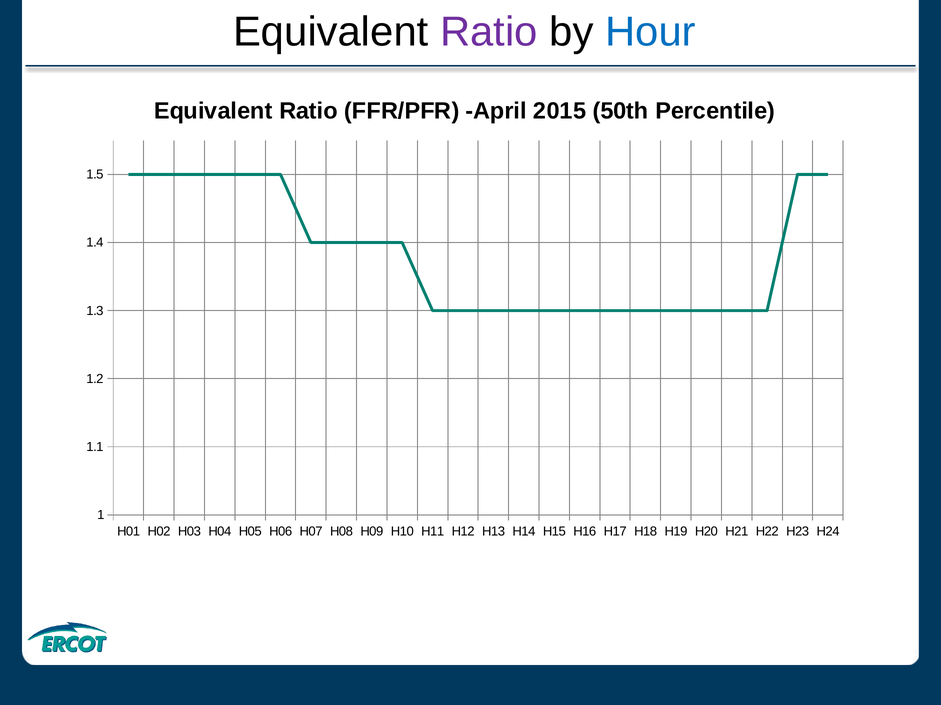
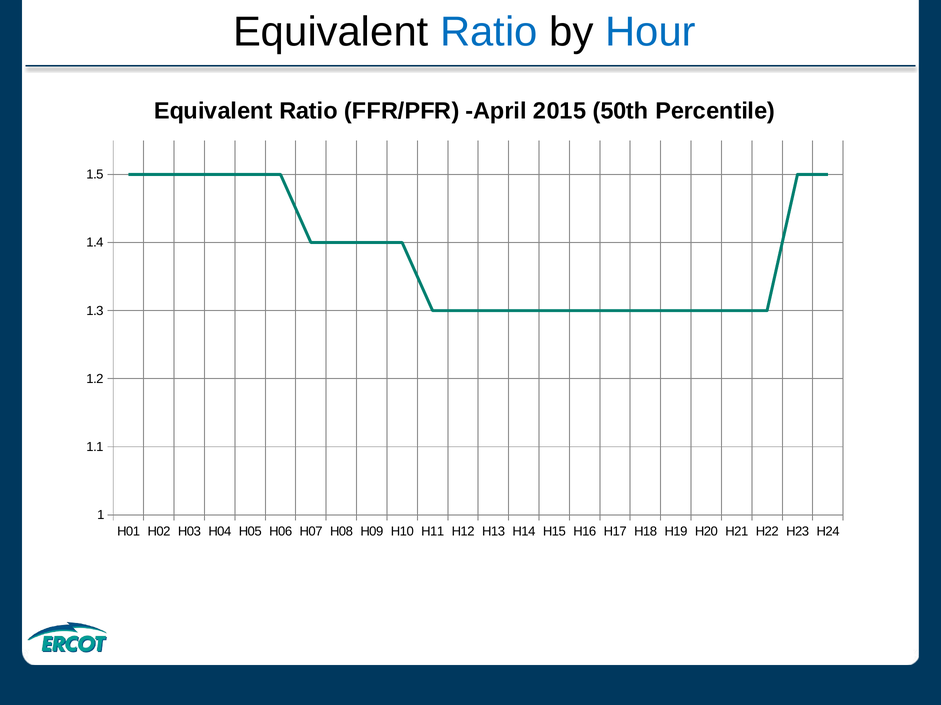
Ratio colour: purple -> blue (489, 32)
